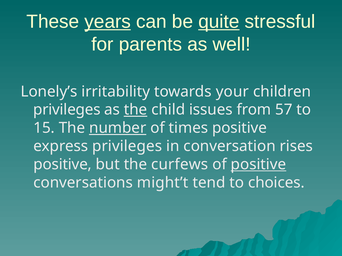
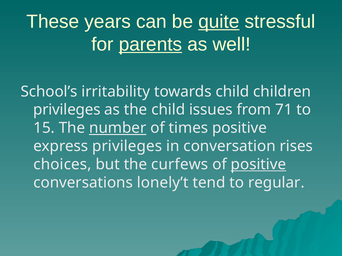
years underline: present -> none (108, 22)
parents underline: none -> present (150, 44)
Lonely’s: Lonely’s -> School’s (49, 92)
towards your: your -> child (232, 92)
the underline: present -> none (136, 110)
57: 57 -> 71 (284, 110)
positive: positive -> choices (62, 165)
might’t: might’t -> lonely’t (163, 183)
choices: choices -> regular (276, 183)
